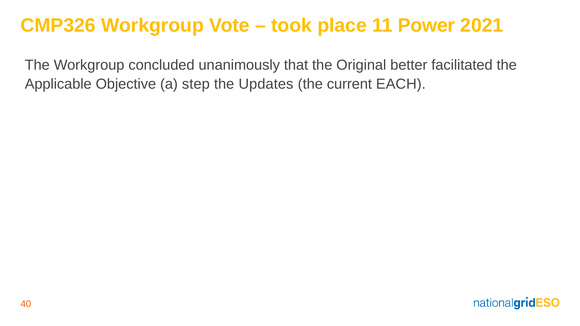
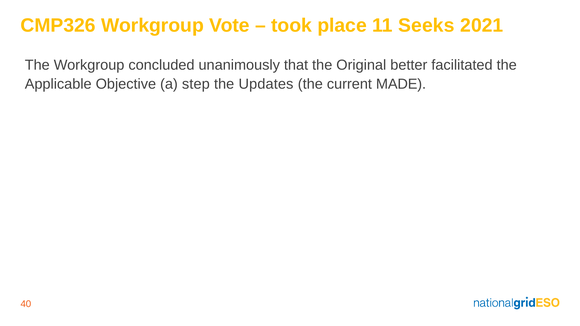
Power: Power -> Seeks (426, 25)
EACH: EACH -> MADE (401, 84)
